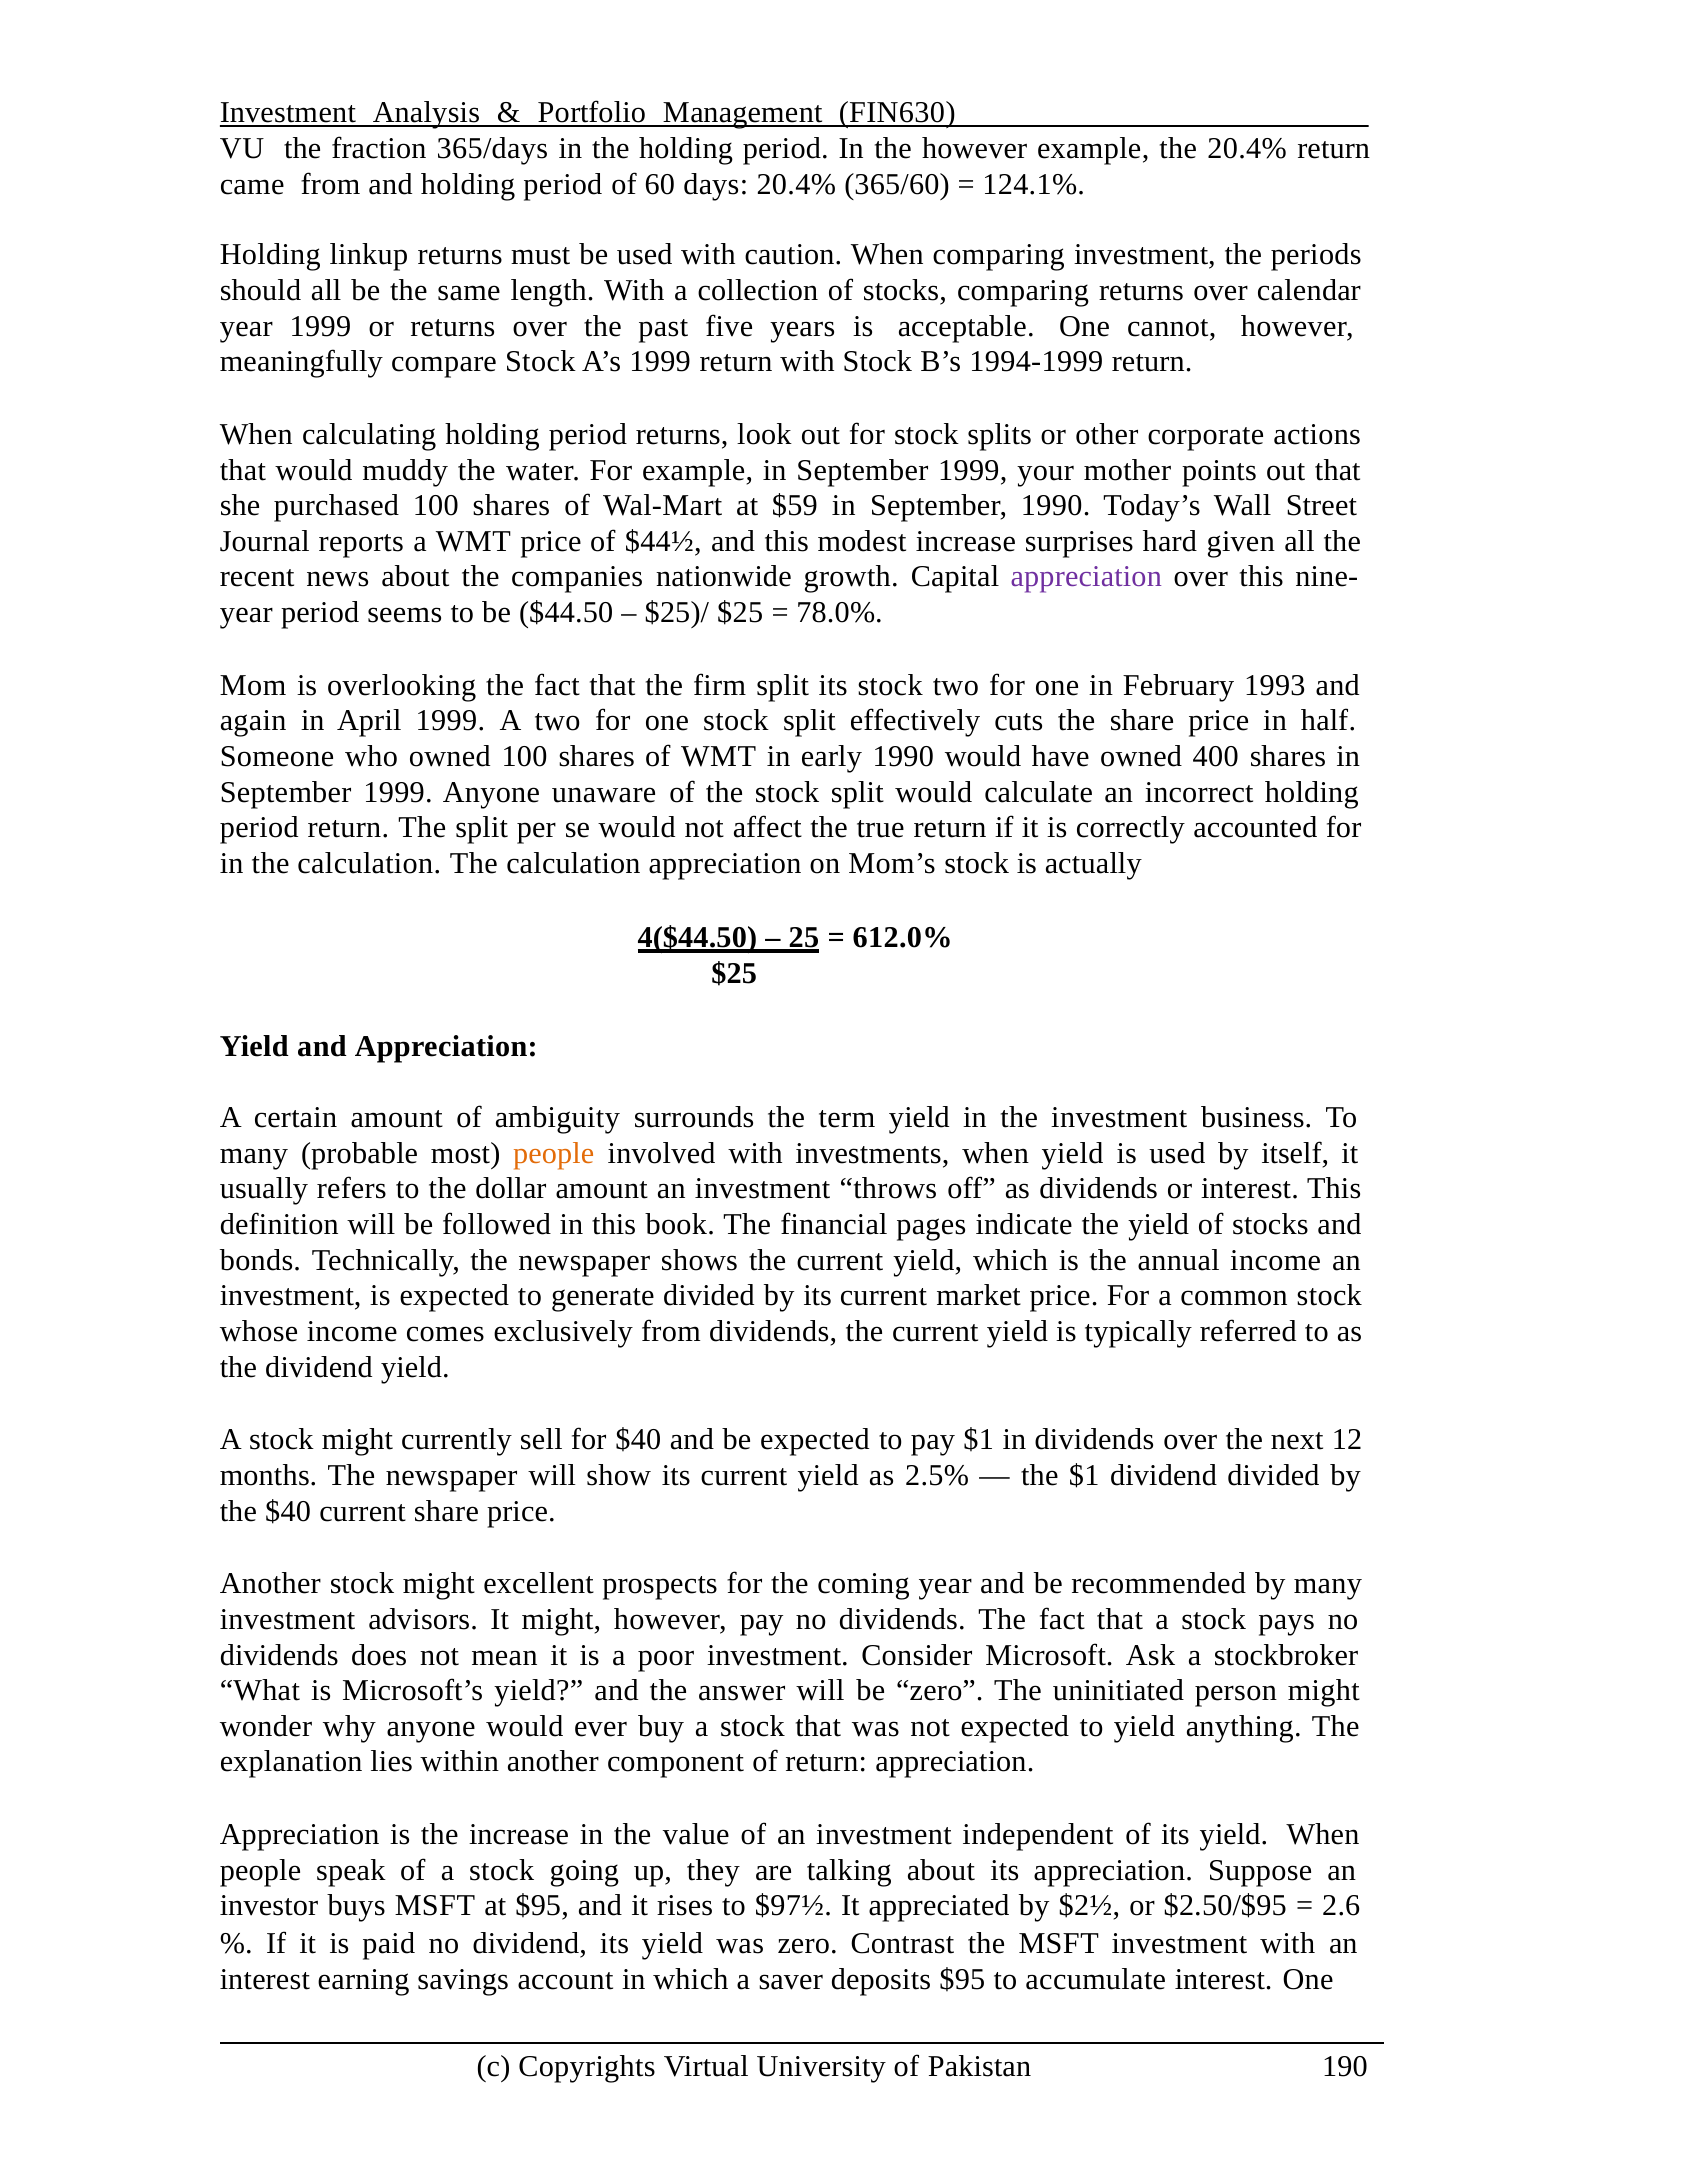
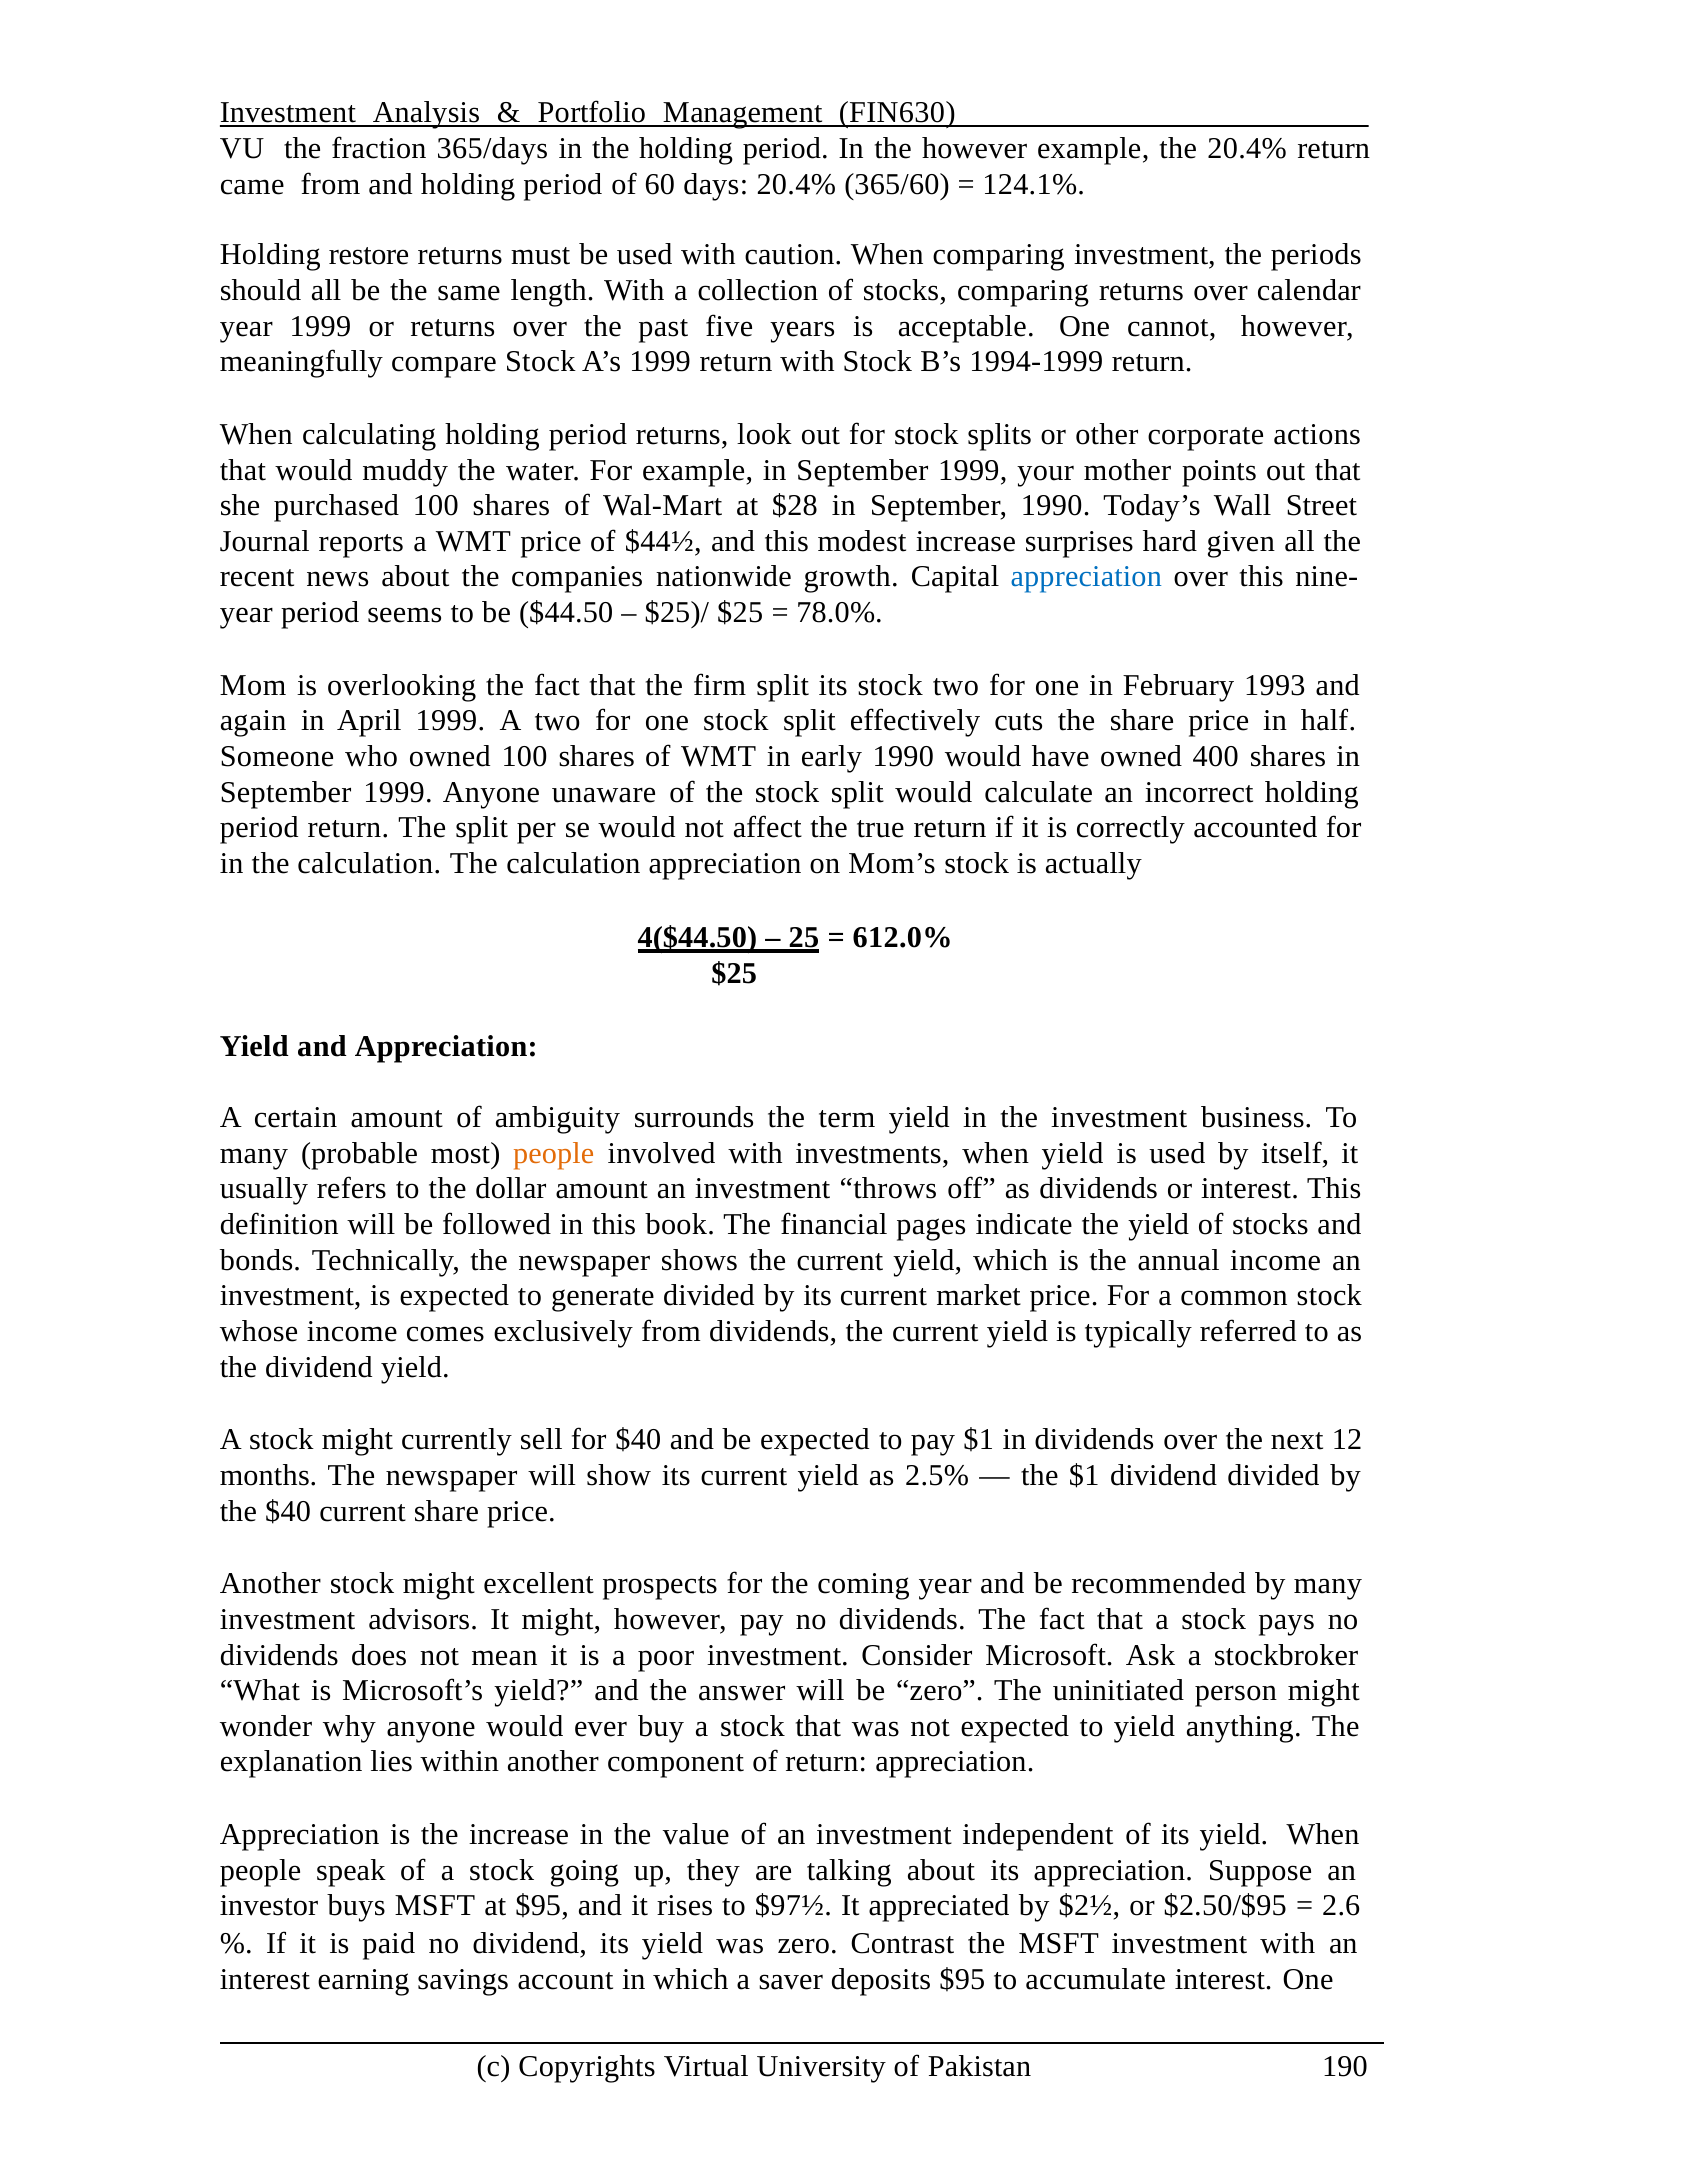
linkup: linkup -> restore (369, 255)
$59: $59 -> $28 (795, 506)
appreciation colour: purple -> blue (1086, 577)
